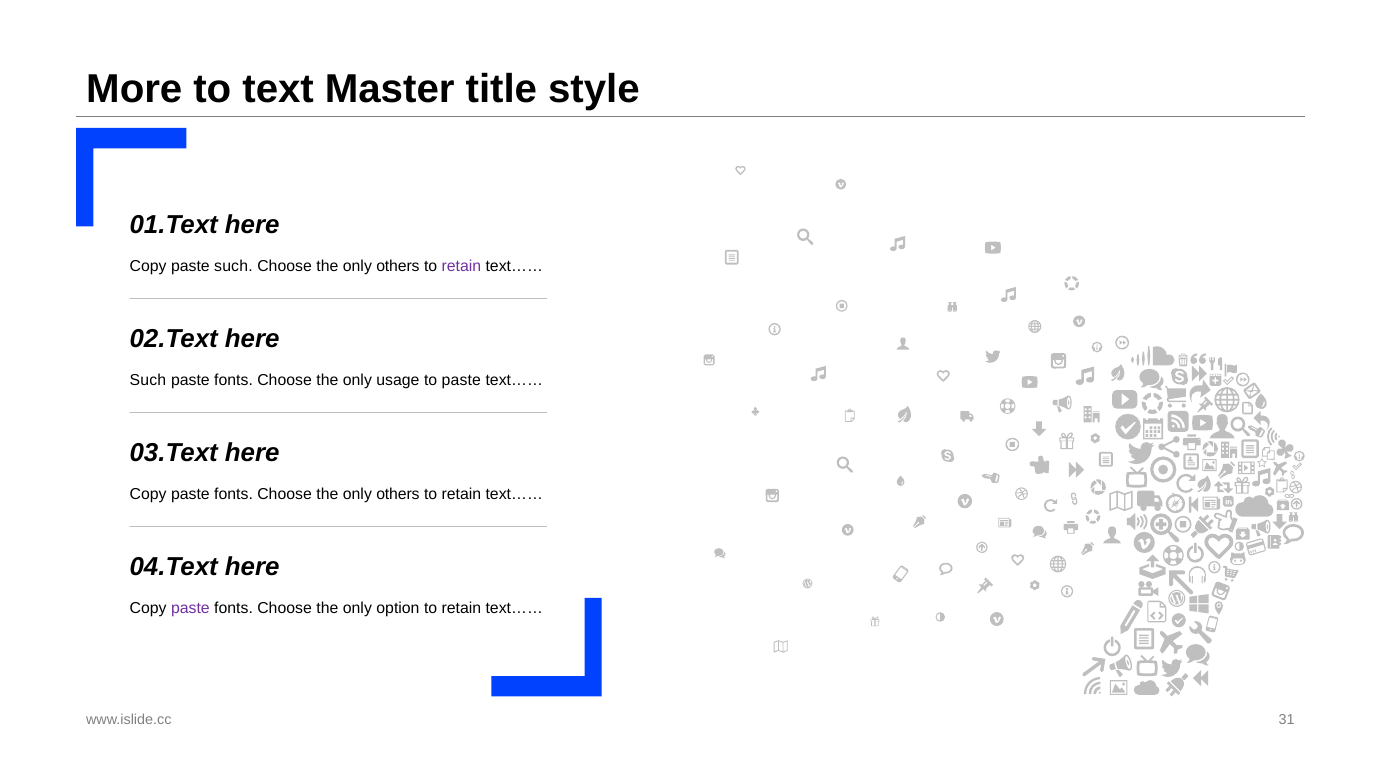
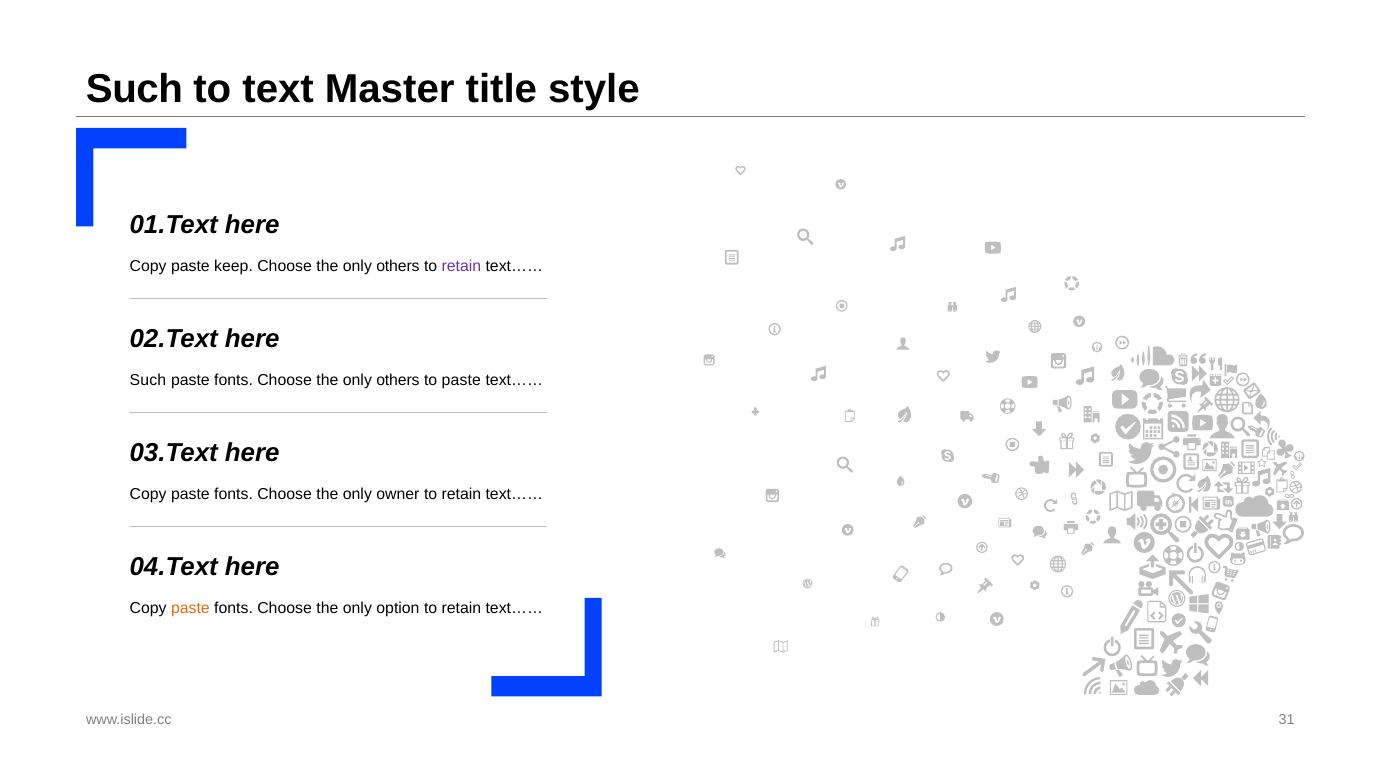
More: More -> Such (134, 89)
paste such: such -> keep (233, 266)
usage: usage -> others (398, 380)
others: others -> owner (398, 494)
paste colour: purple -> orange (190, 608)
